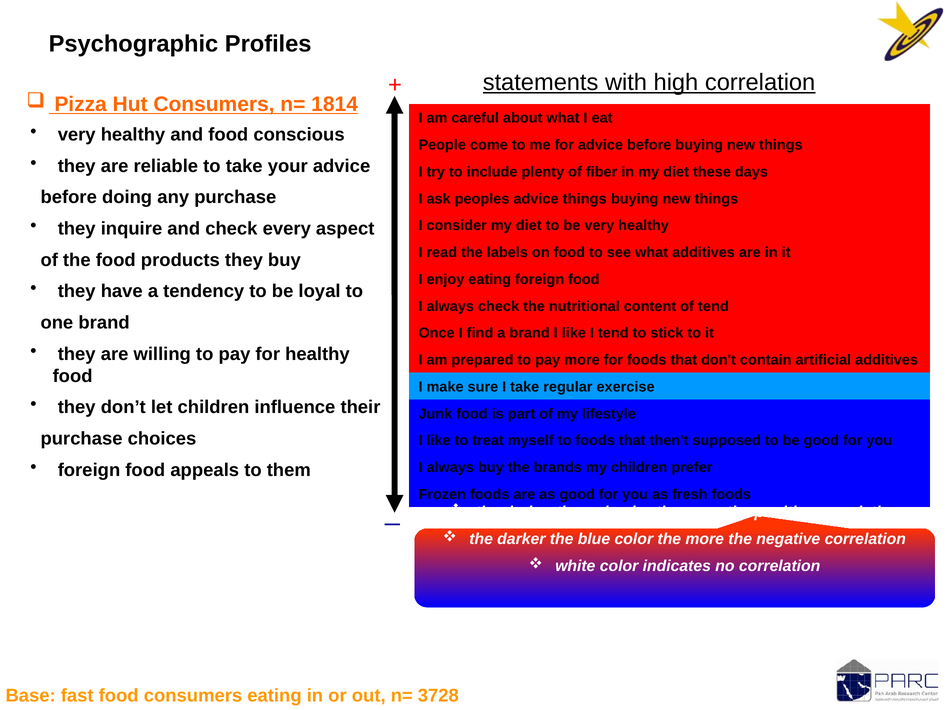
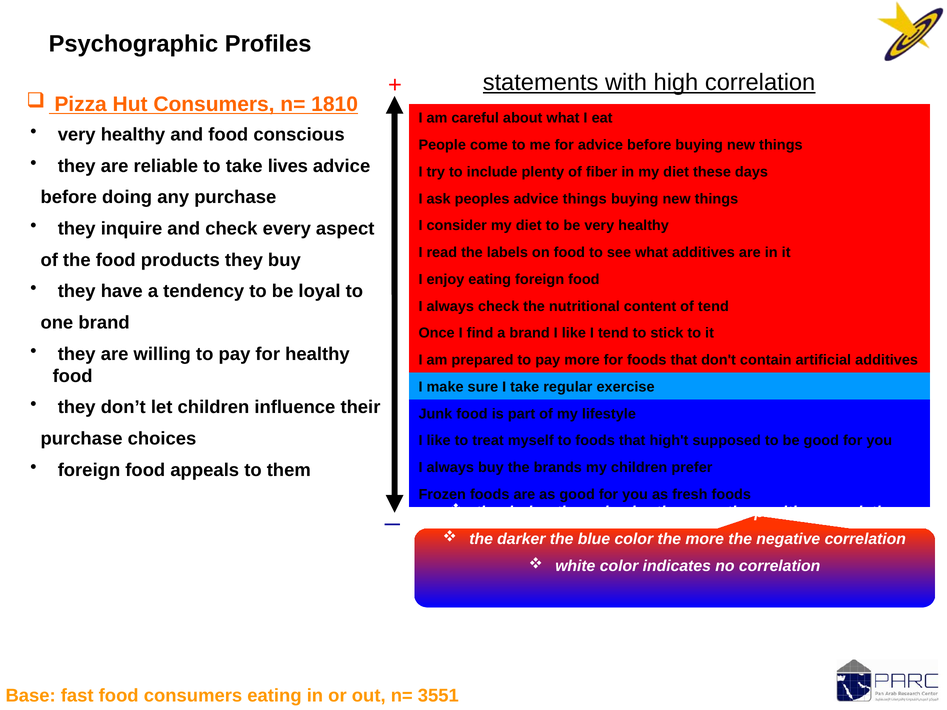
1814: 1814 -> 1810 (335, 104)
your: your -> lives (288, 166)
then't: then't -> high't (669, 441)
3728: 3728 -> 3551 (438, 696)
